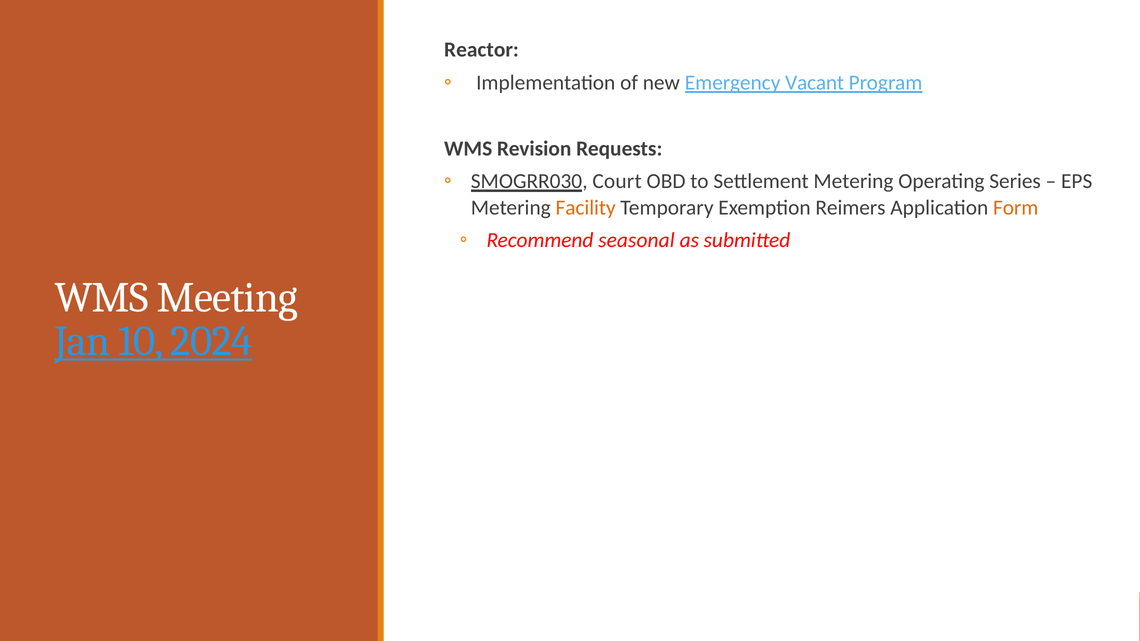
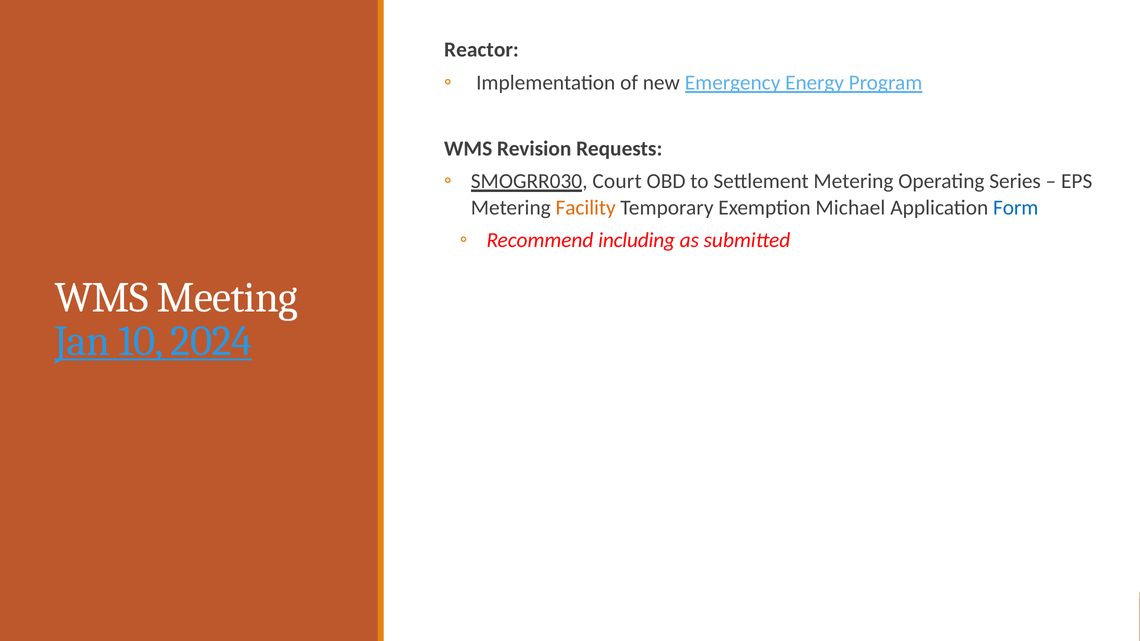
Vacant: Vacant -> Energy (815, 83)
Reimers: Reimers -> Michael (850, 208)
Form colour: orange -> blue (1016, 208)
seasonal: seasonal -> including (637, 240)
